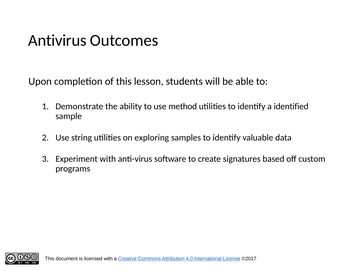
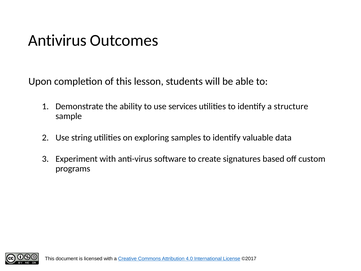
method: method -> services (183, 106)
identified: identified -> structure (291, 106)
